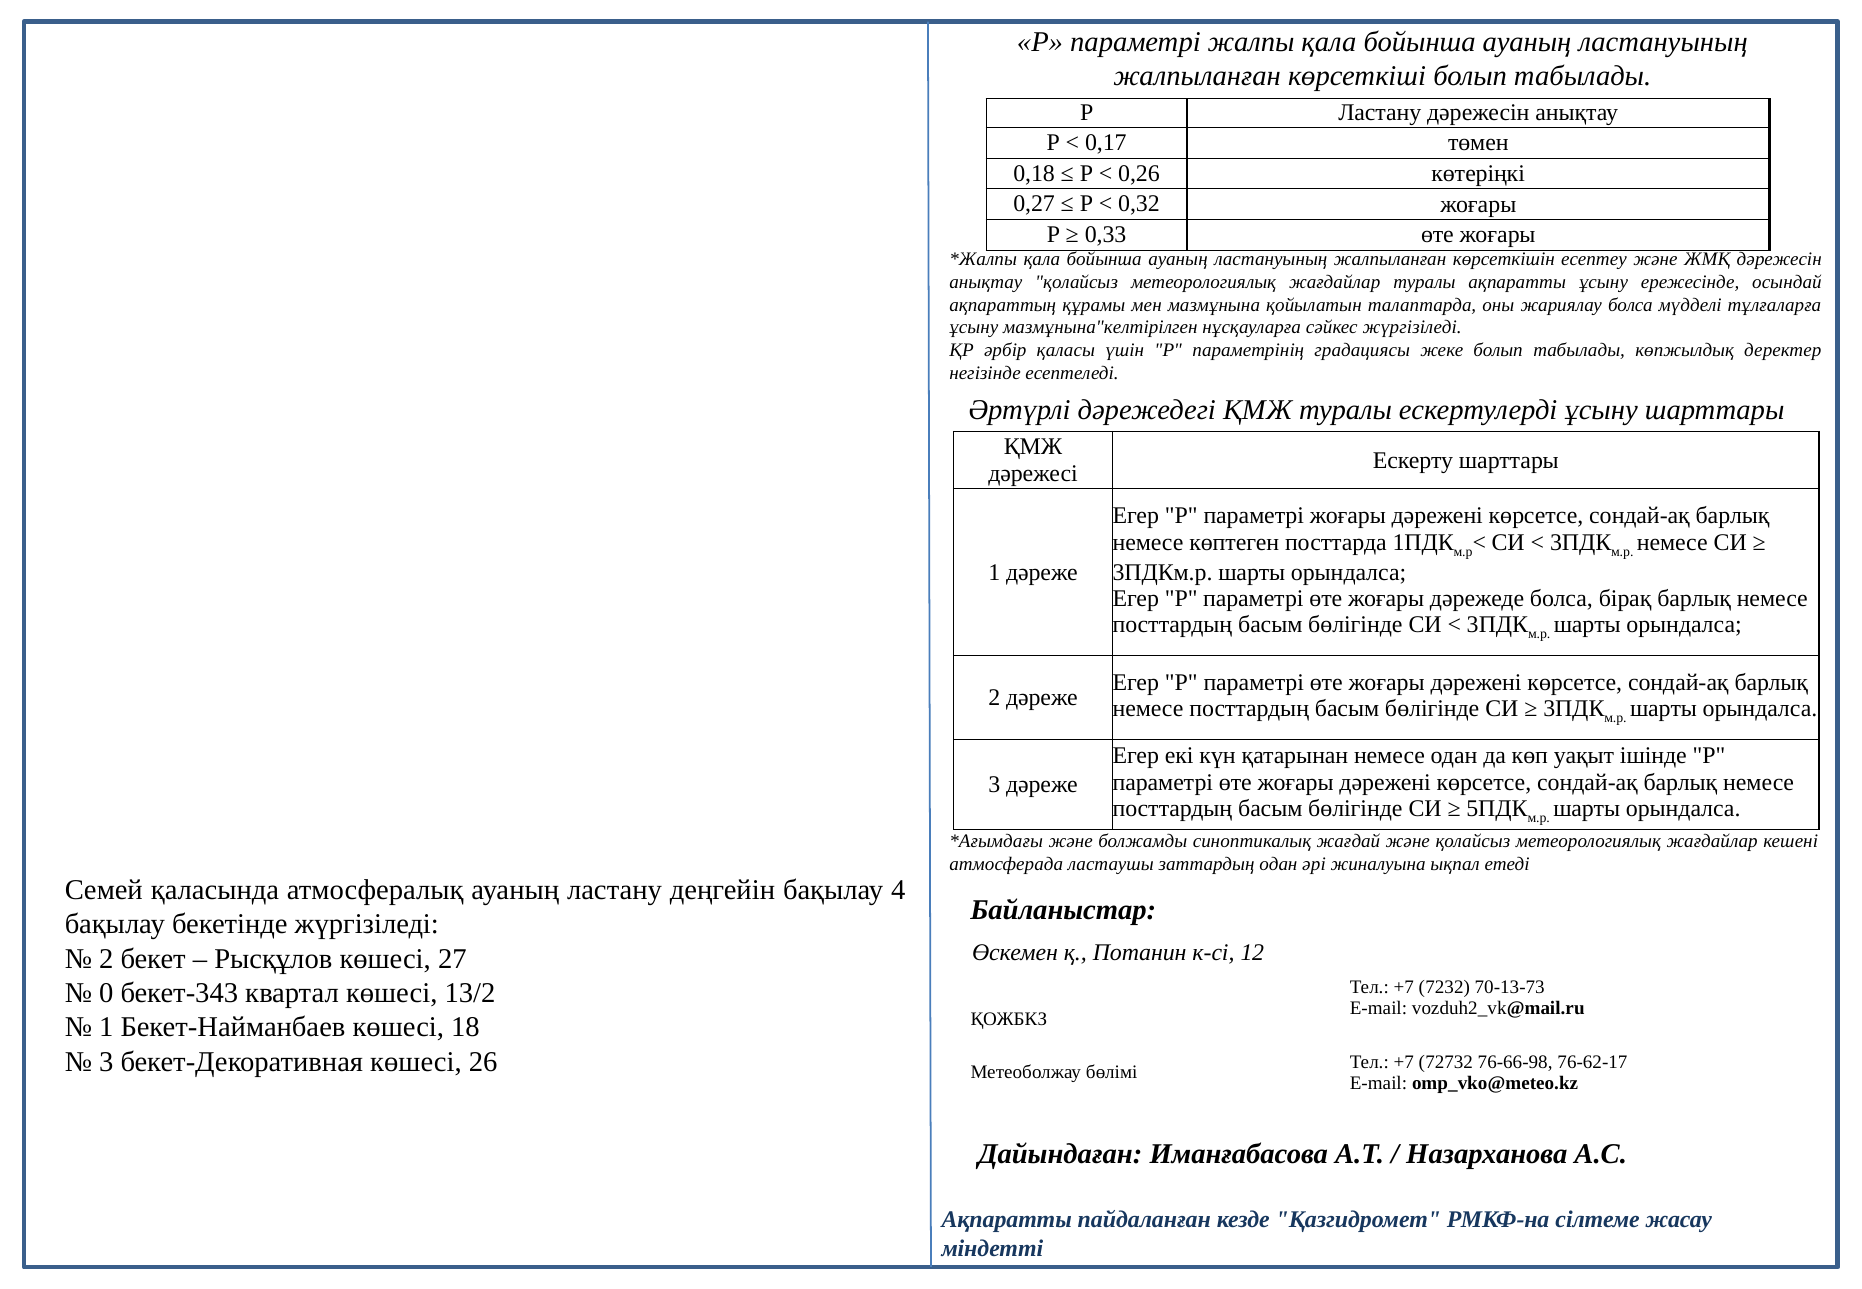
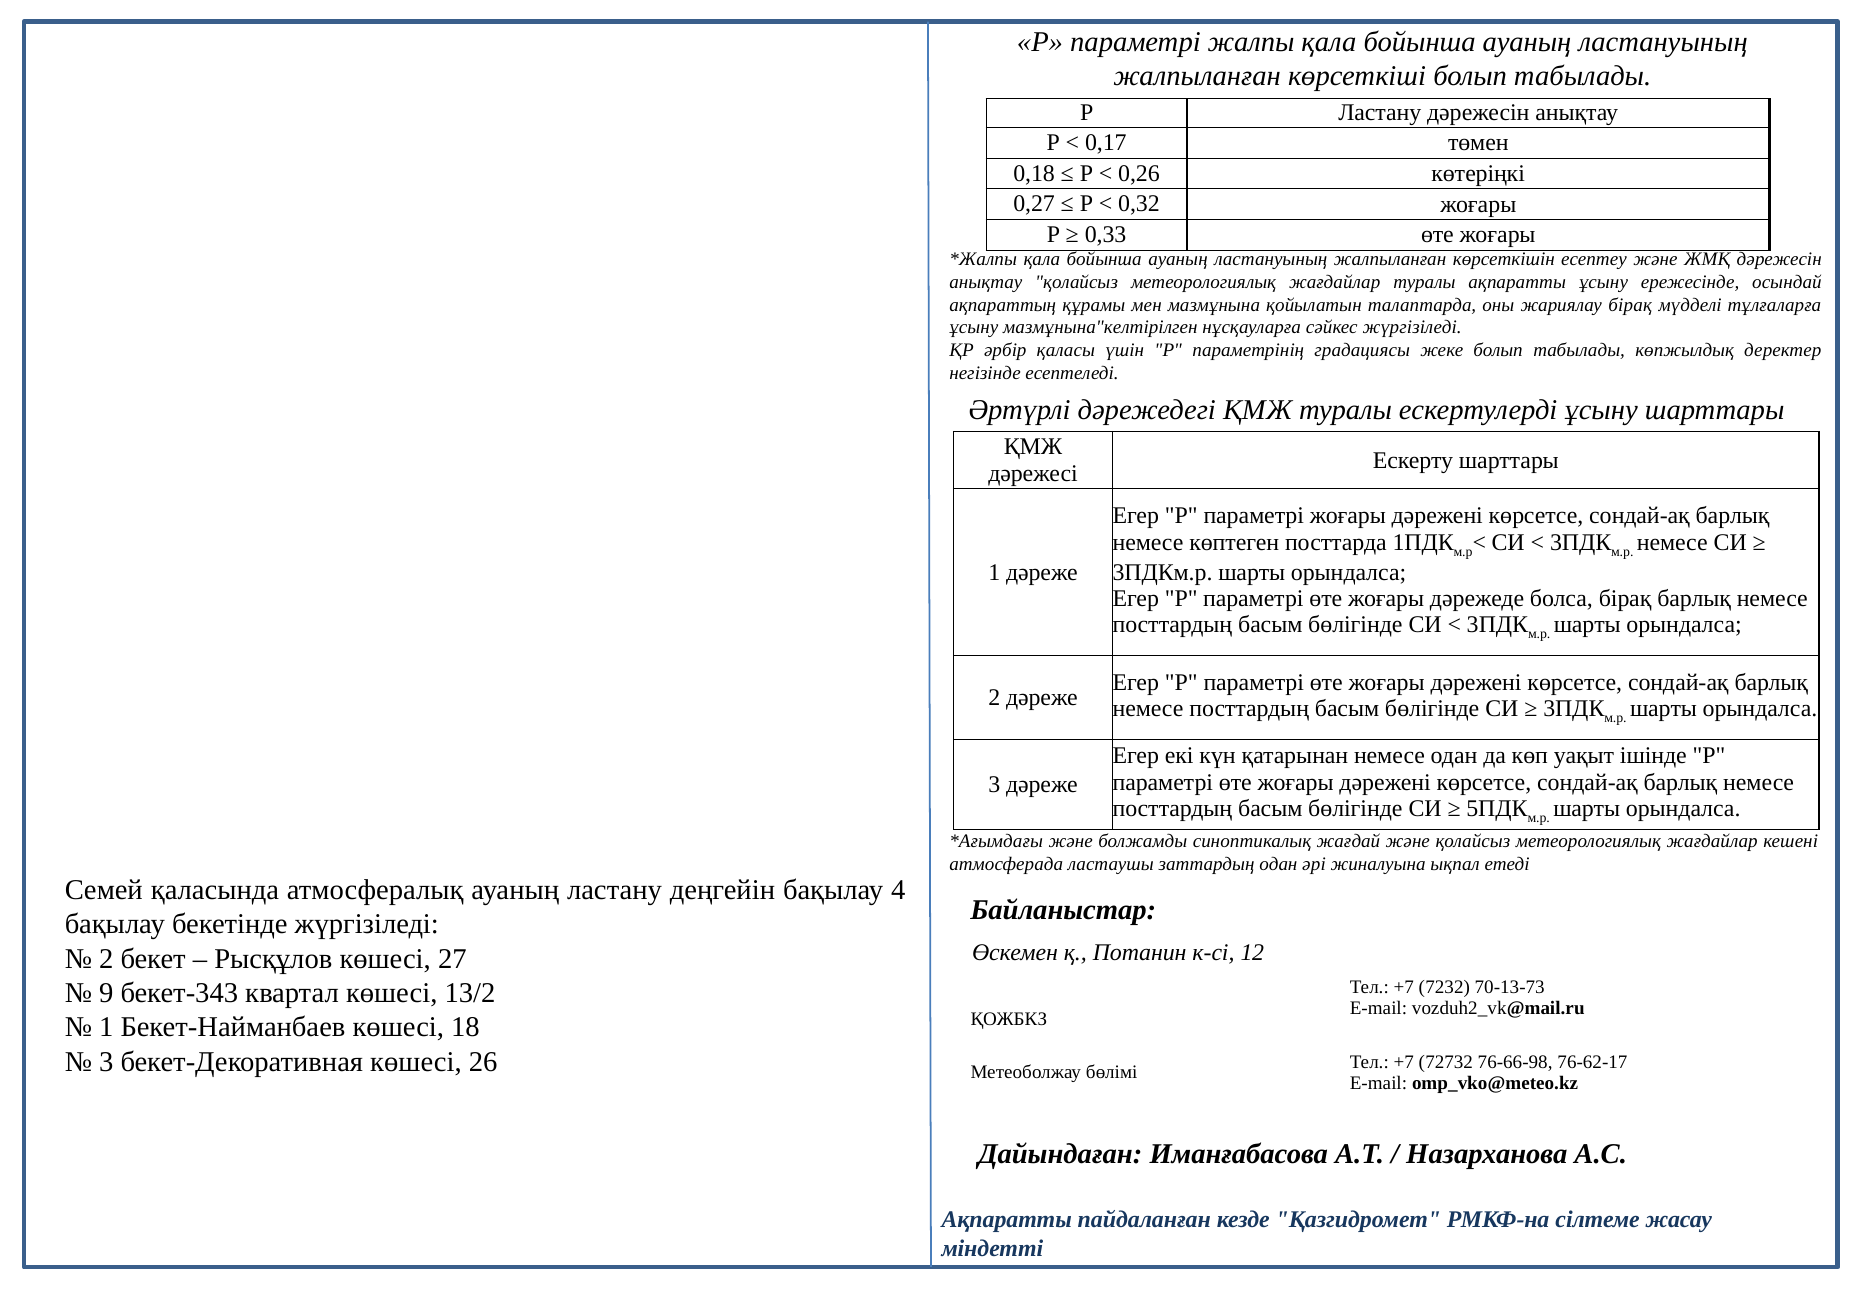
жариялау болса: болса -> бірақ (1630, 305)
0: 0 -> 9 (106, 993)
